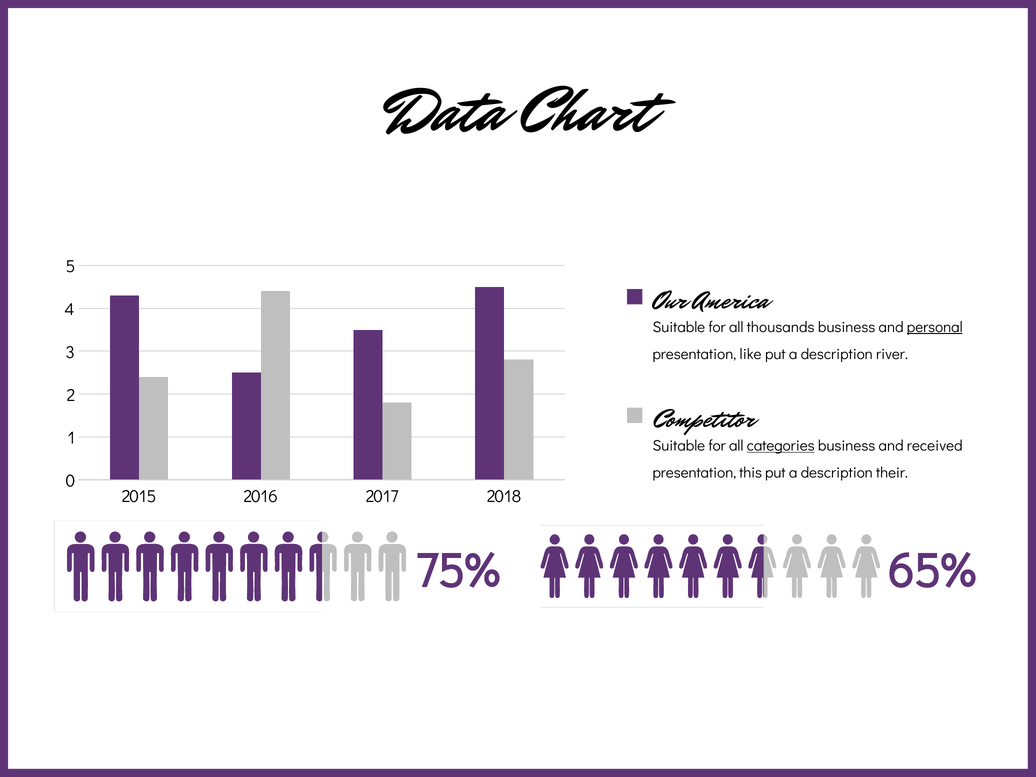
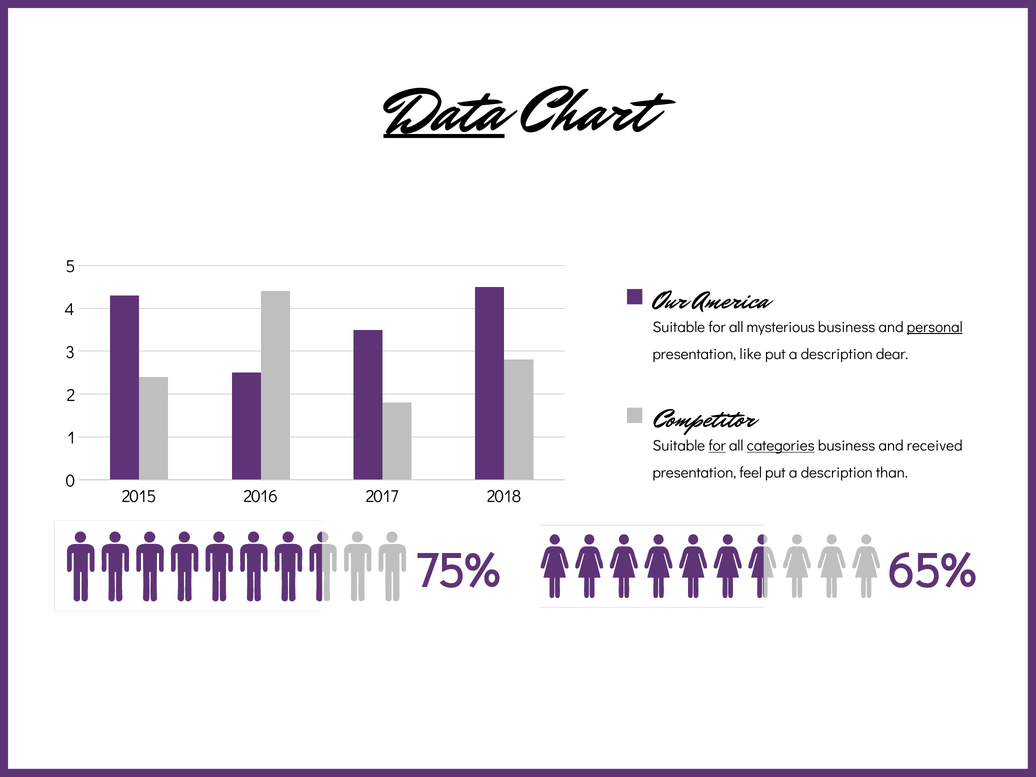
Data underline: none -> present (444, 108)
thousands: thousands -> mysterious (781, 327)
river: river -> dear (892, 354)
for underline: none -> present (717, 446)
this: this -> feel (751, 473)
their: their -> than (892, 473)
